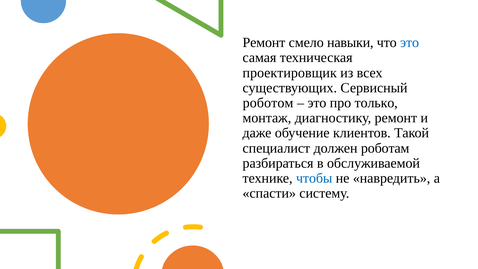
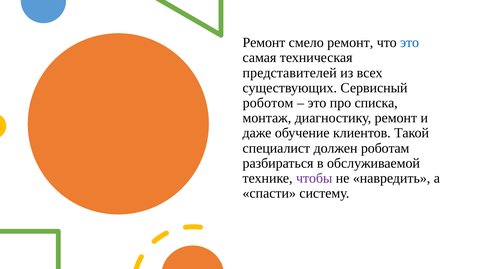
смело навыки: навыки -> ремонт (350, 43)
проектировщик: проектировщик -> представителей (290, 73)
только: только -> списка (376, 103)
чтобы colour: blue -> purple (314, 178)
